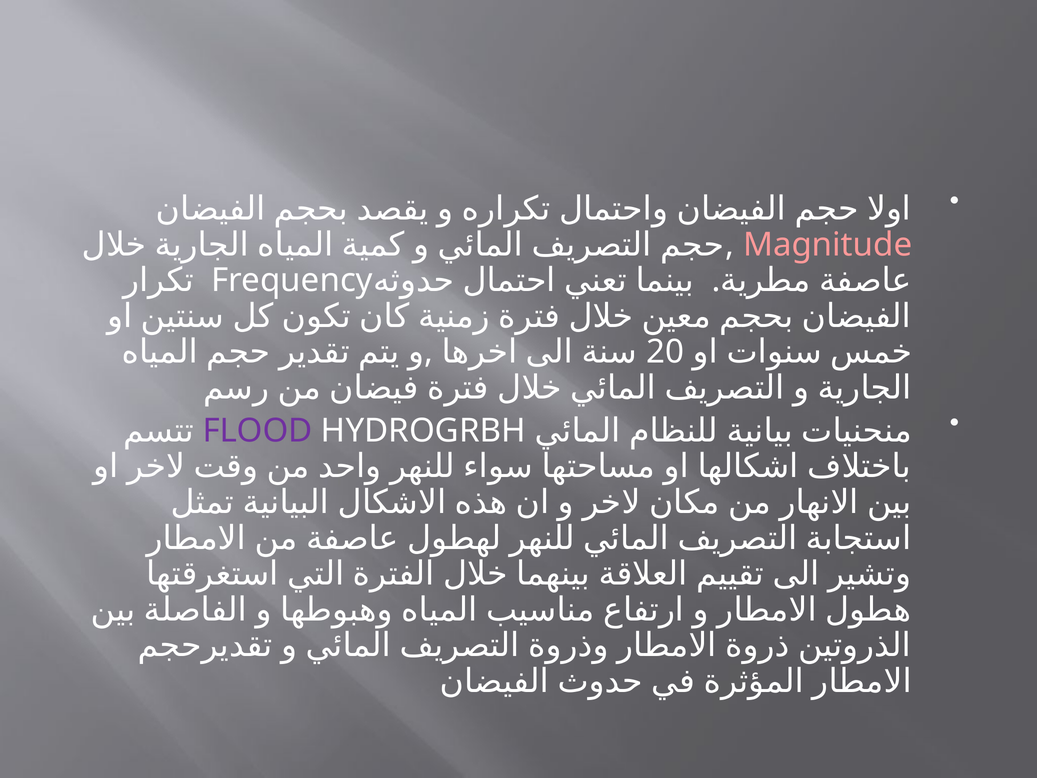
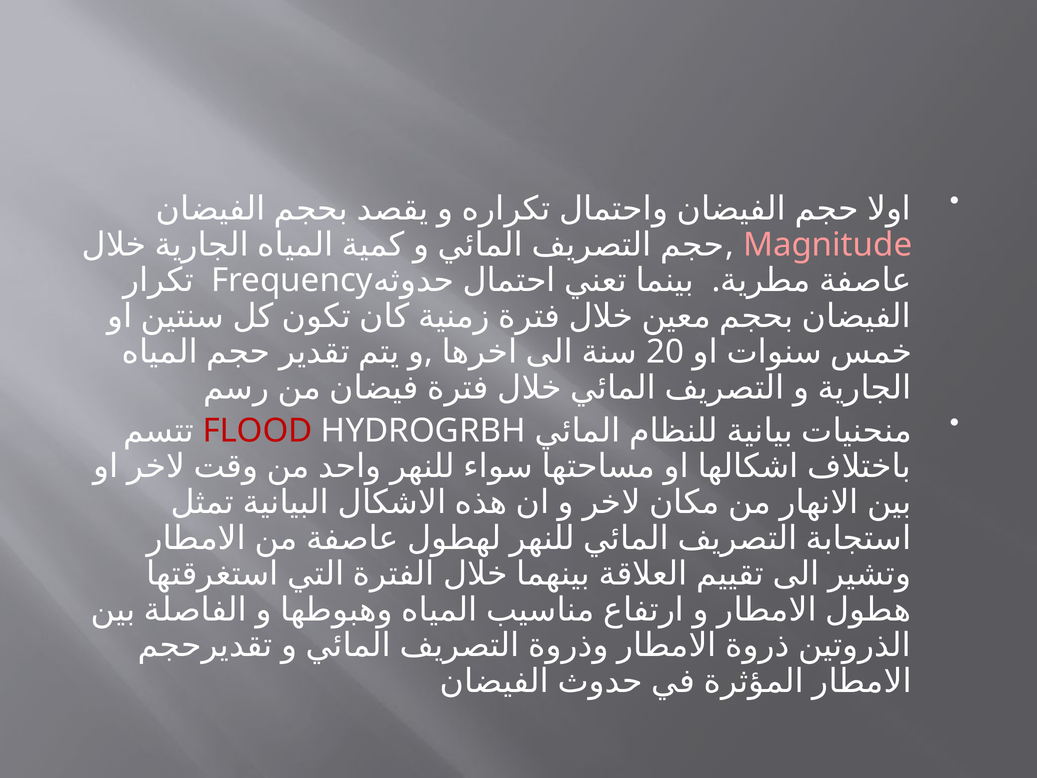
FLOOD colour: purple -> red (258, 431)
